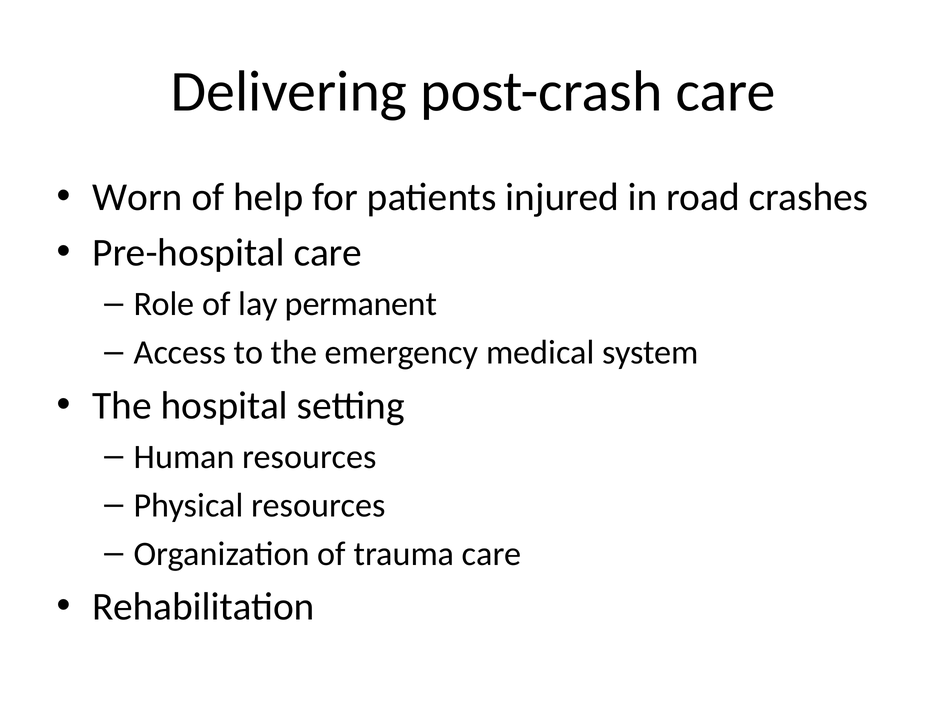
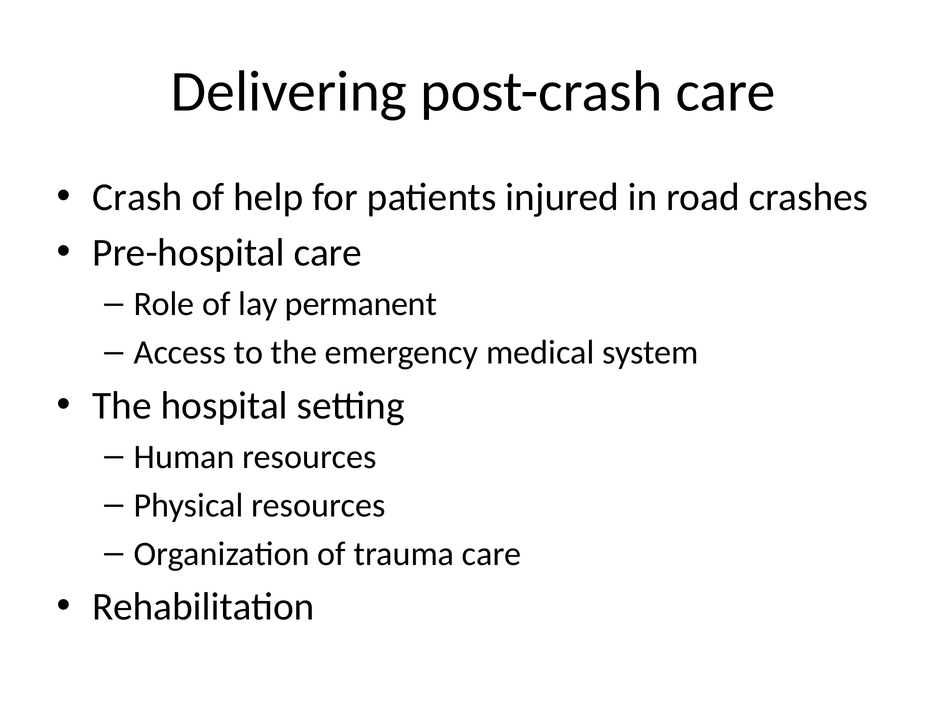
Worn: Worn -> Crash (137, 197)
